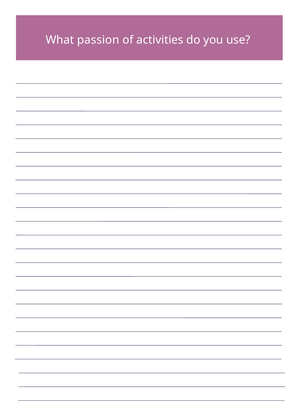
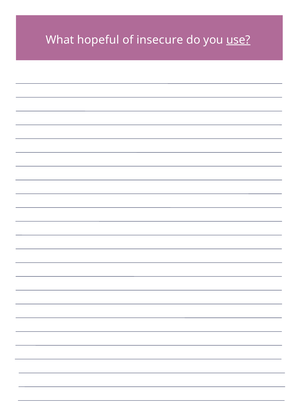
passion: passion -> hopeful (98, 40)
activities: activities -> insecure (160, 40)
use underline: none -> present (238, 40)
